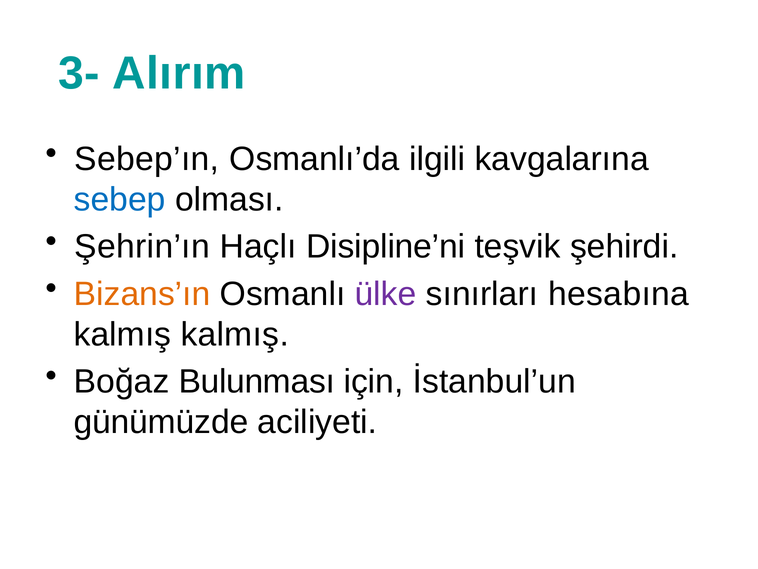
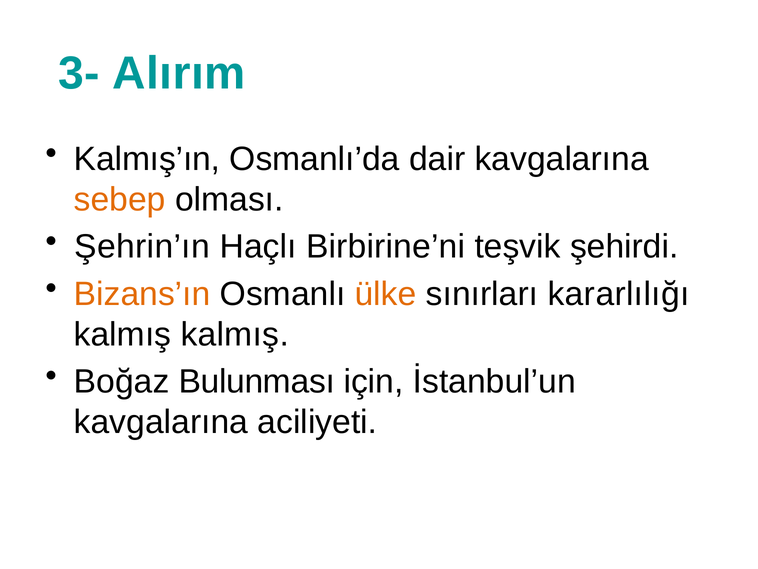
Sebep’ın: Sebep’ın -> Kalmış’ın (147, 159)
ilgili: ilgili -> dair (437, 159)
sebep colour: blue -> orange (120, 199)
Disipline’ni: Disipline’ni -> Birbirine’ni (386, 247)
ülke colour: purple -> orange (386, 294)
hesabına: hesabına -> kararlılığı (619, 294)
günümüzde: günümüzde -> kavgalarına (161, 422)
